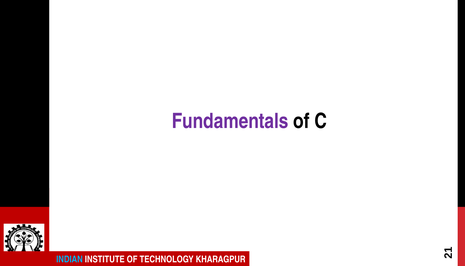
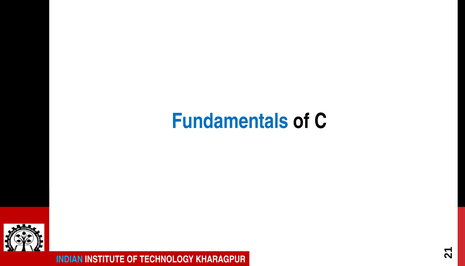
Fundamentals colour: purple -> blue (230, 121)
